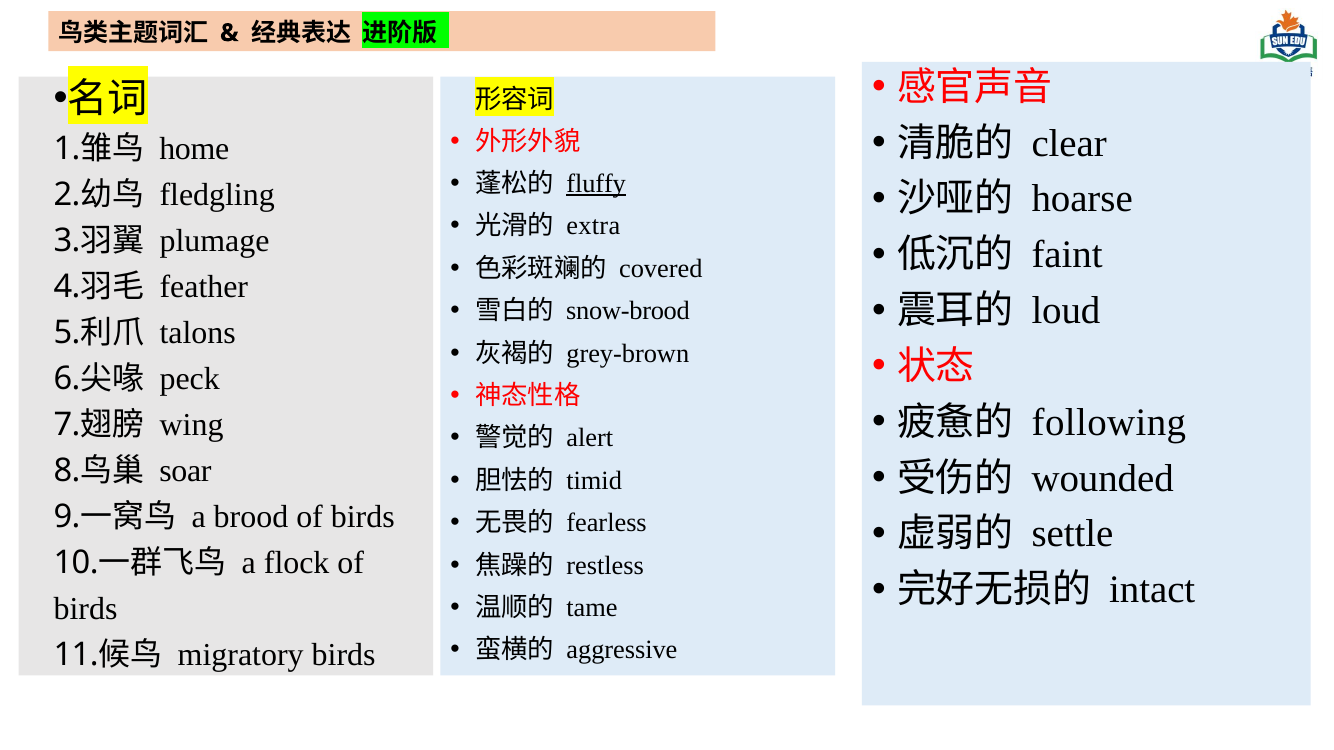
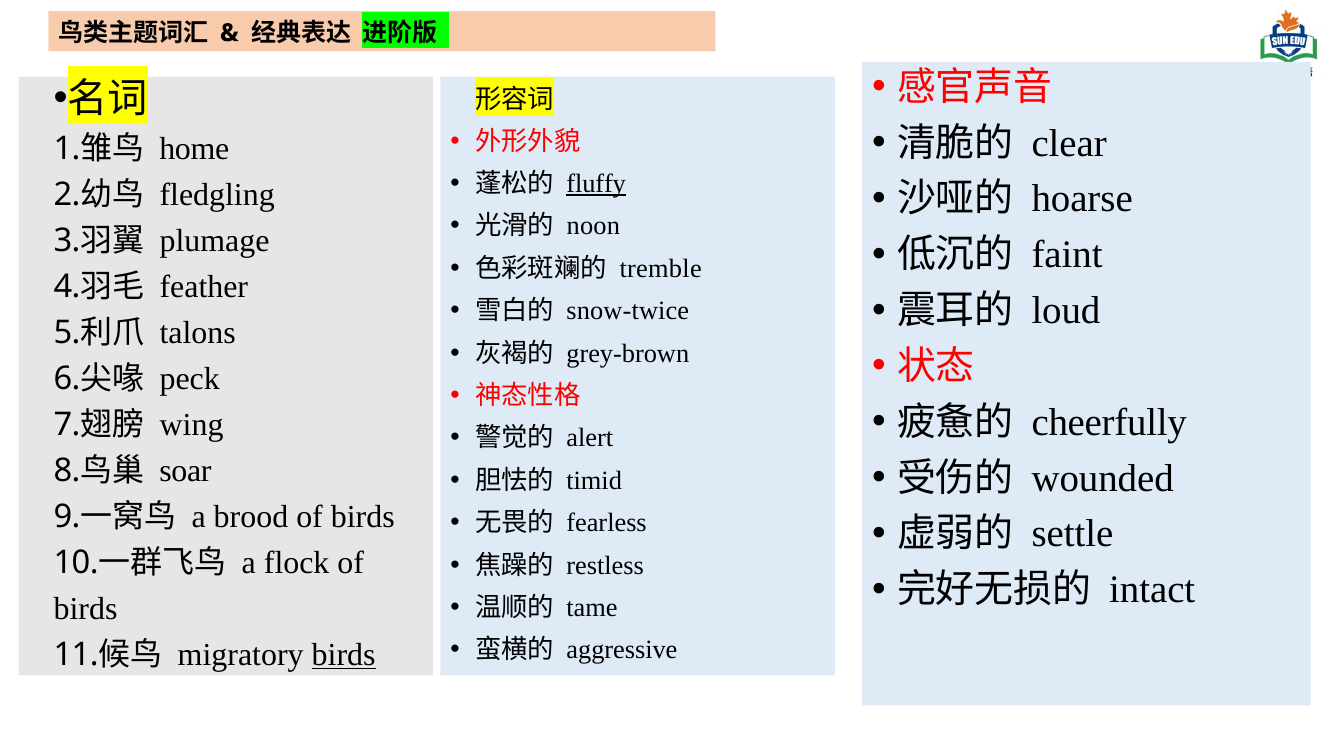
extra: extra -> noon (593, 226)
covered: covered -> tremble (661, 269)
snow-brood: snow-brood -> snow-twice (628, 311)
following: following -> cheerfully (1109, 423)
birds underline: none -> present (344, 655)
